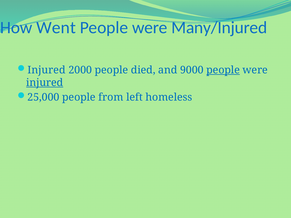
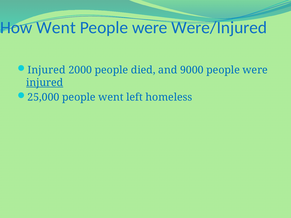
Many/Injured: Many/Injured -> Were/Injured (219, 28)
people underline: present -> none (223, 70)
people from: from -> went (111, 97)
